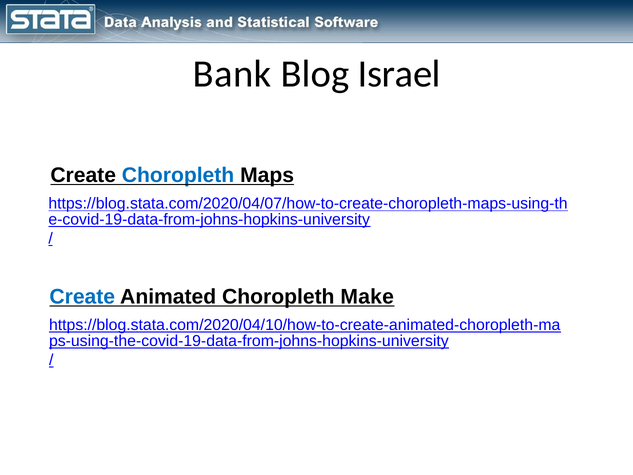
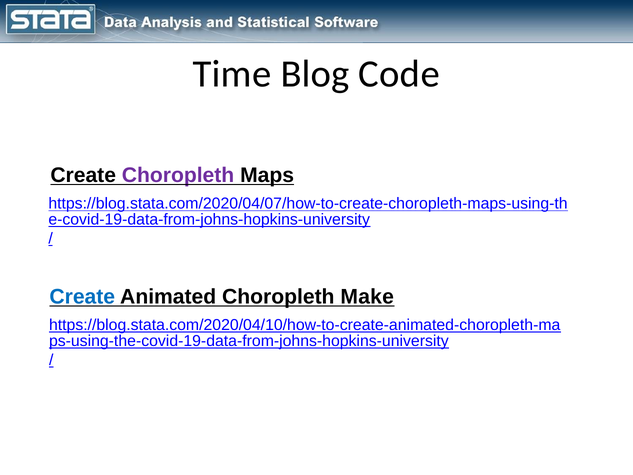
Bank: Bank -> Time (232, 74)
Israel: Israel -> Code (399, 74)
Choropleth colour: blue -> purple (178, 175)
